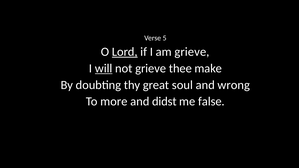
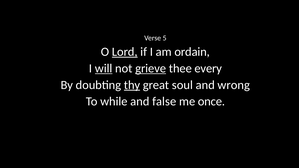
am grieve: grieve -> ordain (192, 52)
grieve underline: none -> present (151, 68)
make: make -> every (208, 68)
thy underline: none -> present (132, 85)
more: more -> while (114, 102)
didst: didst -> false (164, 102)
false: false -> once (211, 102)
